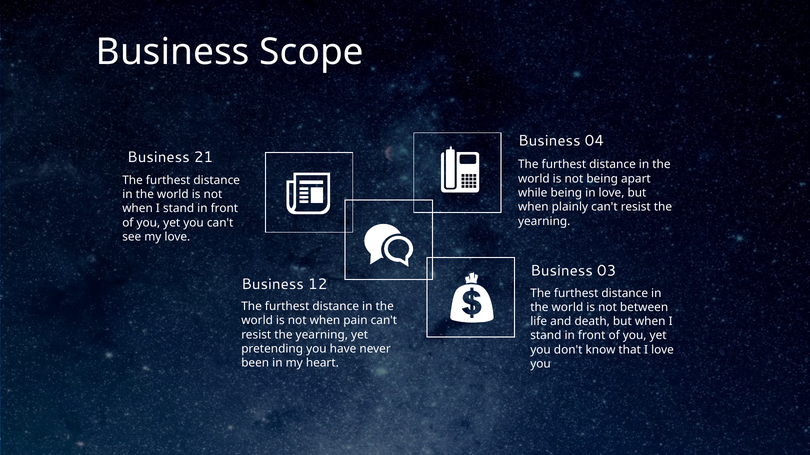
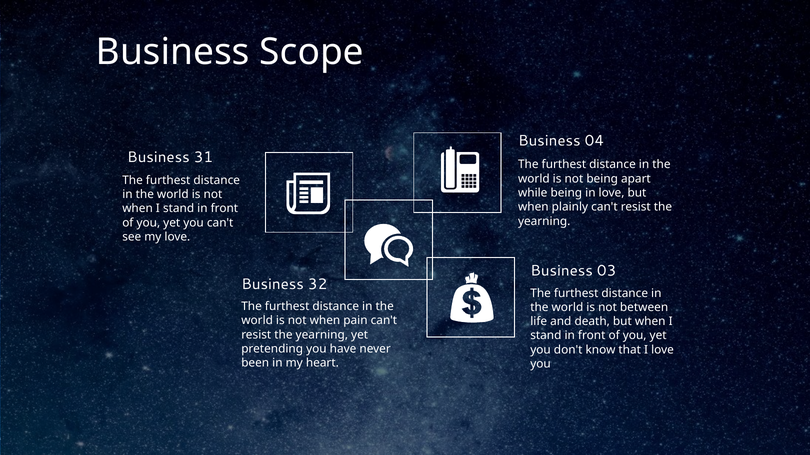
21: 21 -> 31 (203, 158)
12: 12 -> 32 (318, 284)
